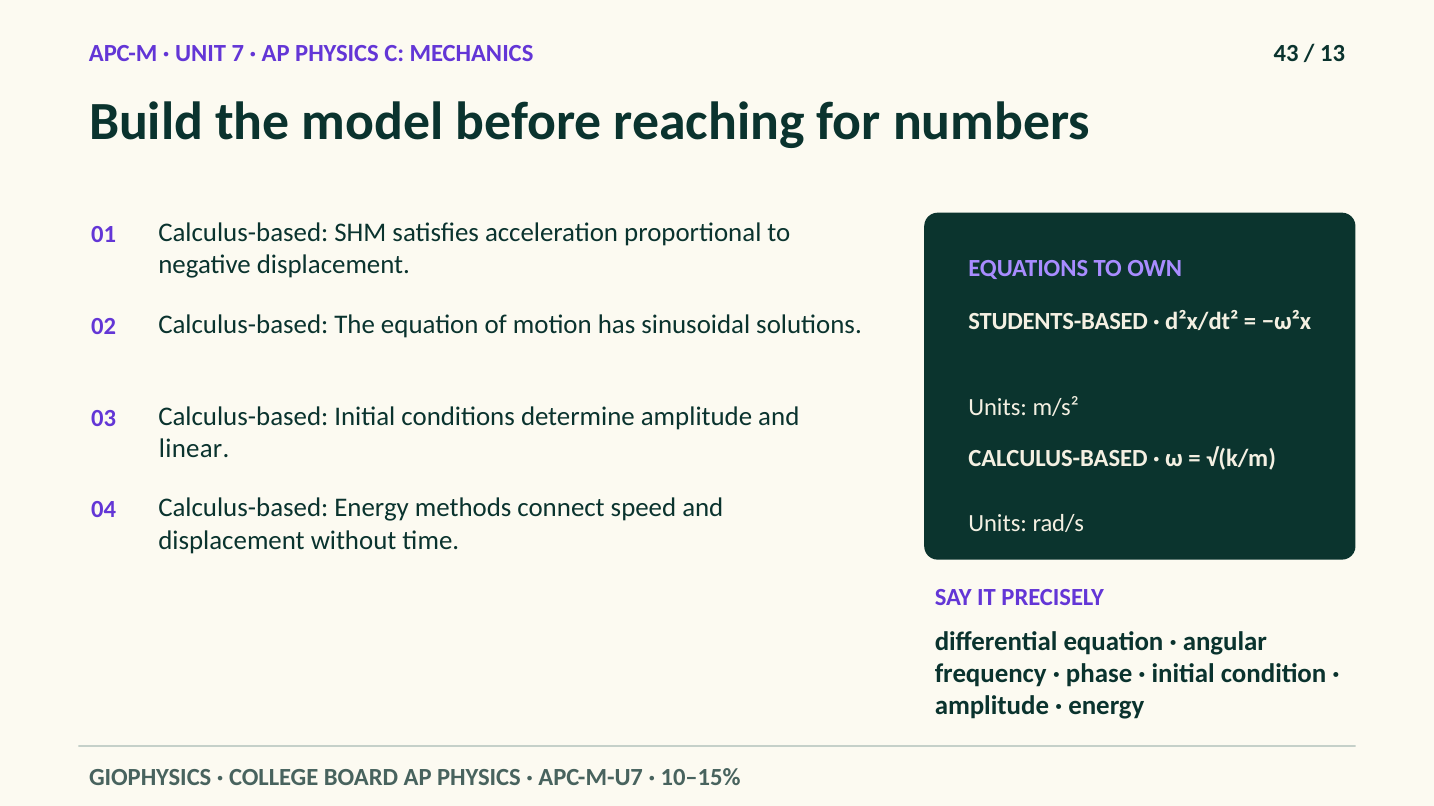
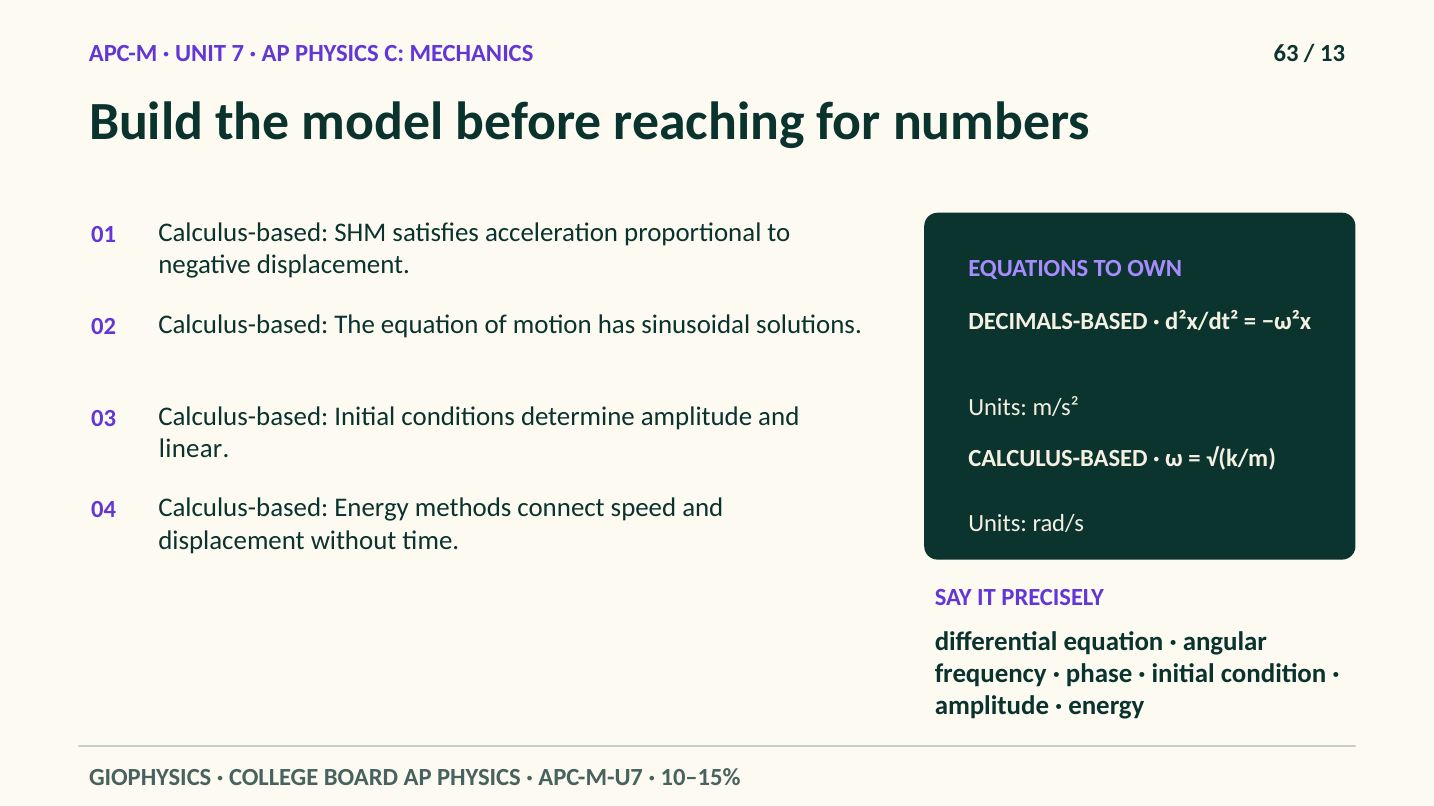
43: 43 -> 63 (1286, 53)
STUDENTS-BASED: STUDENTS-BASED -> DECIMALS-BASED (1058, 322)
